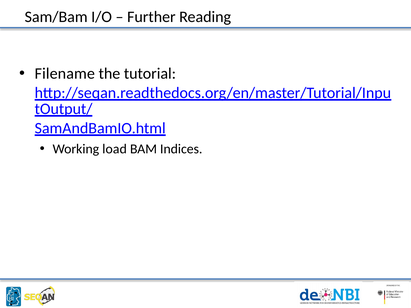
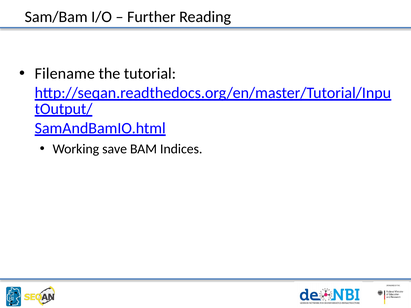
load: load -> save (115, 149)
